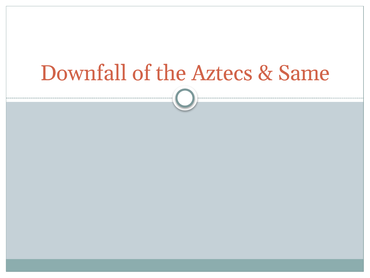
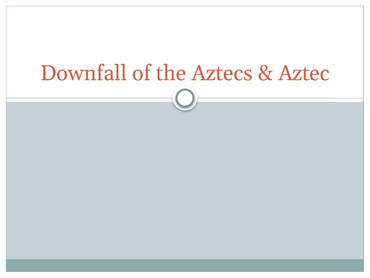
Same: Same -> Aztec (304, 73)
